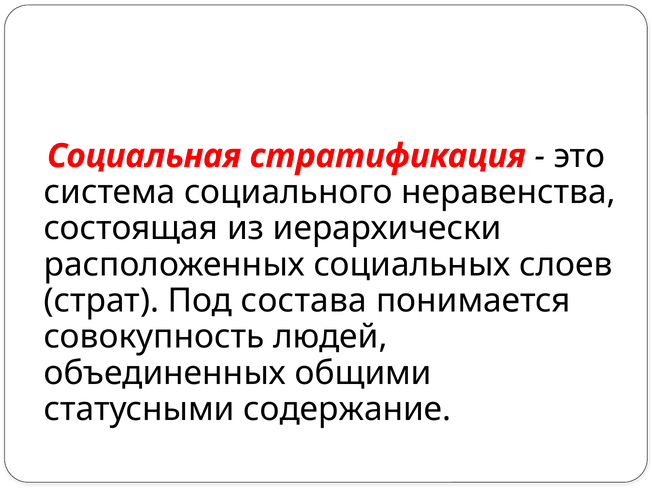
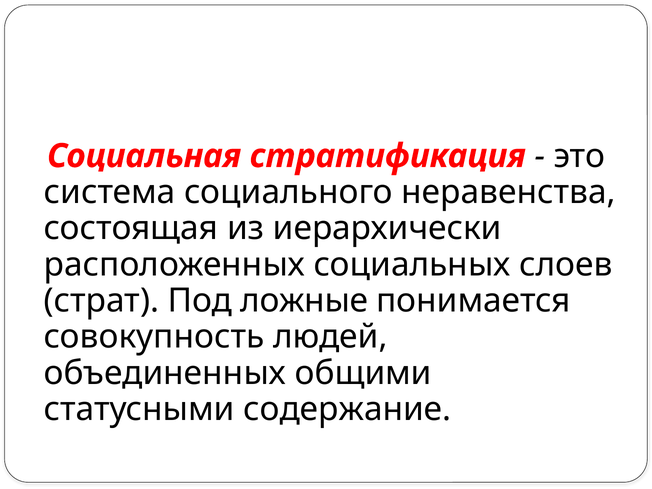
состава: состава -> ложные (304, 301)
